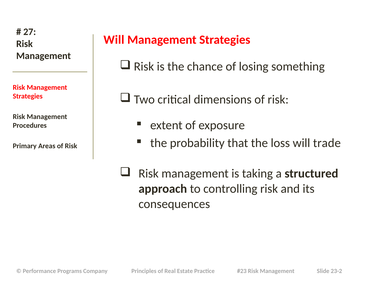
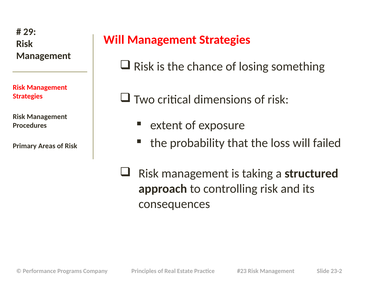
27: 27 -> 29 (30, 32)
trade: trade -> failed (327, 143)
